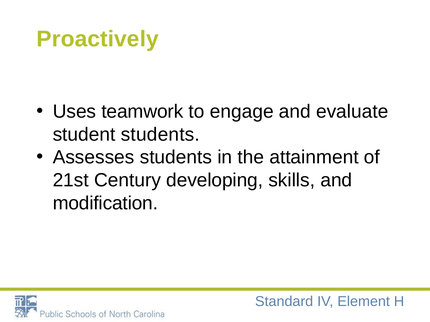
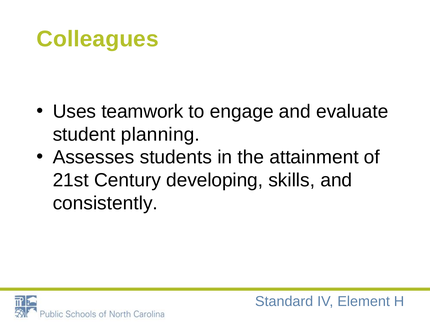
Proactively: Proactively -> Colleagues (98, 39)
student students: students -> planning (160, 135)
modification: modification -> consistently (105, 203)
